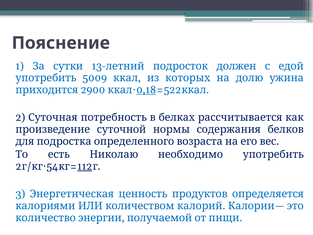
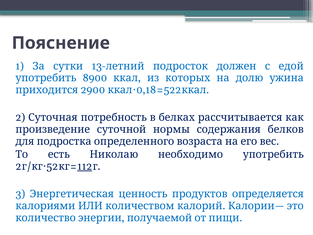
5009: 5009 -> 8900 (95, 78)
0,18 underline: present -> none (146, 90)
54: 54 -> 52 (52, 166)
